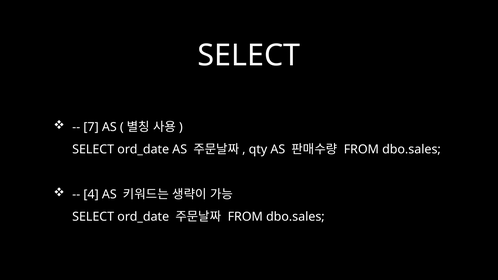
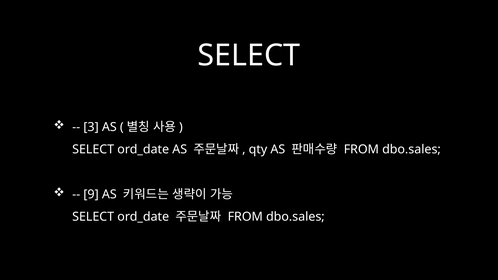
7: 7 -> 3 (91, 127)
4: 4 -> 9 (91, 194)
